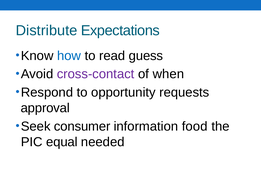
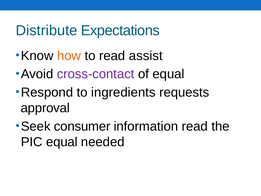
how colour: blue -> orange (69, 56)
guess: guess -> assist (146, 56)
of when: when -> equal (168, 74)
opportunity: opportunity -> ingredients (123, 92)
information food: food -> read (195, 126)
